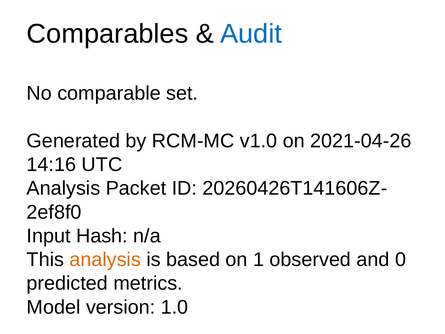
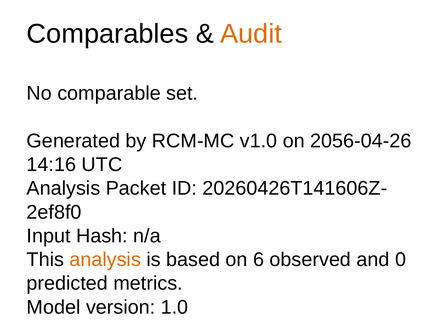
Audit colour: blue -> orange (251, 34)
2021-04-26: 2021-04-26 -> 2056-04-26 (361, 141)
1: 1 -> 6 (259, 259)
